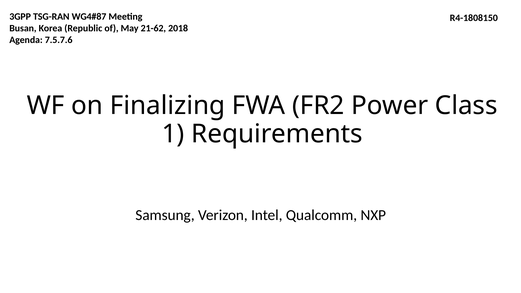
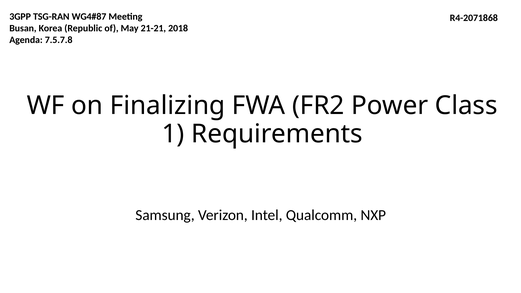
R4-1808150: R4-1808150 -> R4-2071868 (474, 18)
21-62: 21-62 -> 21-21 (153, 28)
7.5.7.6: 7.5.7.6 -> 7.5.7.8 (59, 40)
